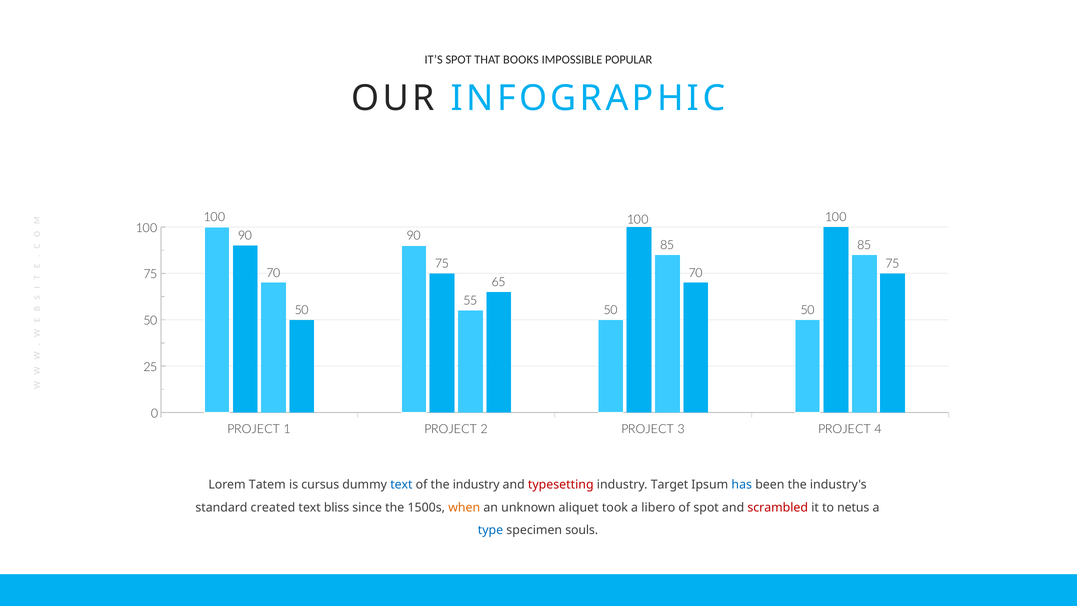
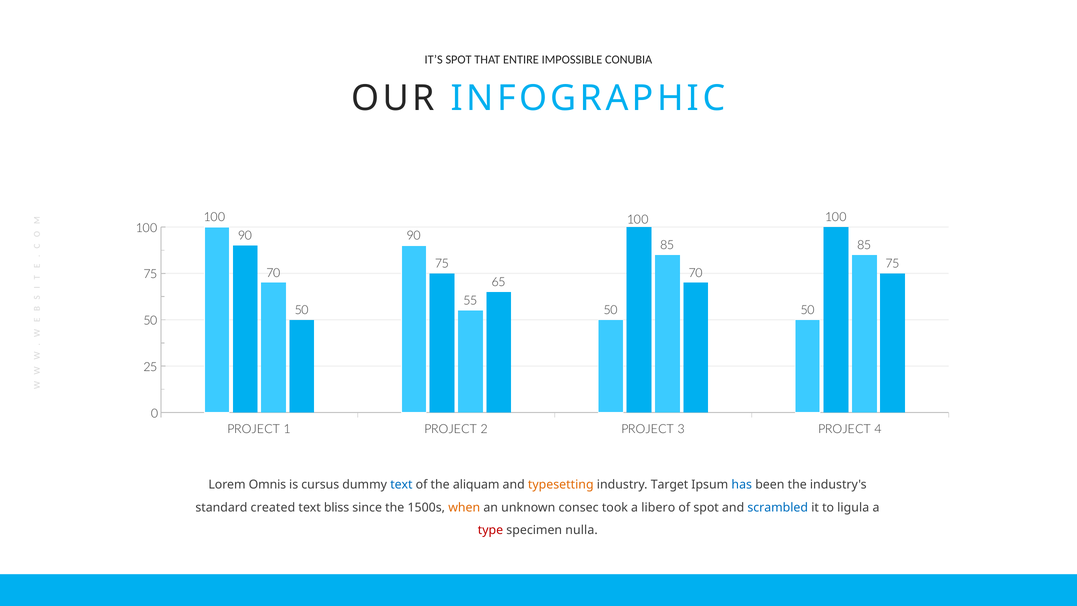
BOOKS: BOOKS -> ENTIRE (521, 60)
POPULAR: POPULAR -> CONUBIA (629, 60)
Tatem: Tatem -> Omnis (267, 485)
the industry: industry -> aliquam (476, 485)
typesetting colour: red -> orange (561, 485)
aliquet: aliquet -> consec (579, 507)
scrambled colour: red -> blue (778, 507)
netus: netus -> ligula (853, 507)
type colour: blue -> red (490, 530)
souls: souls -> nulla (582, 530)
